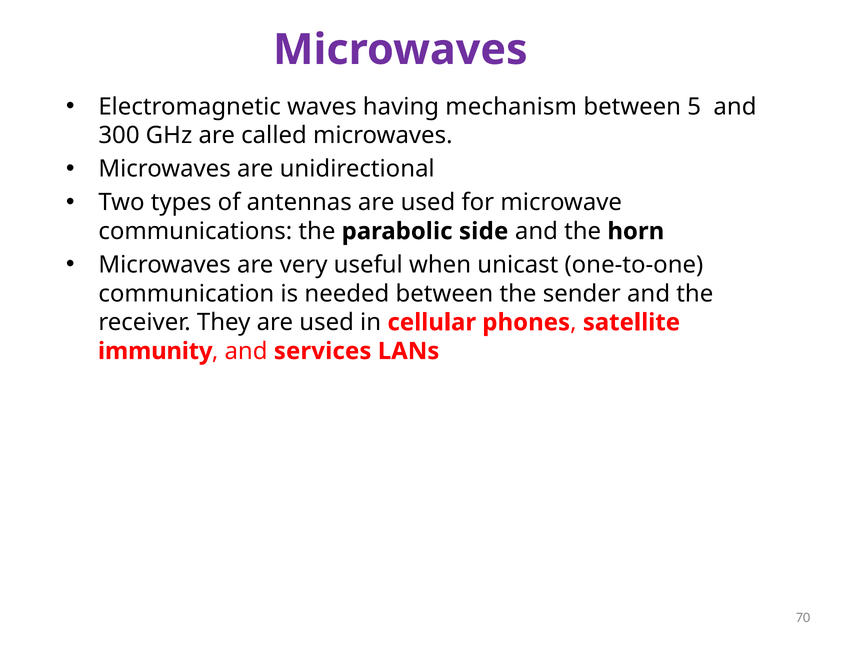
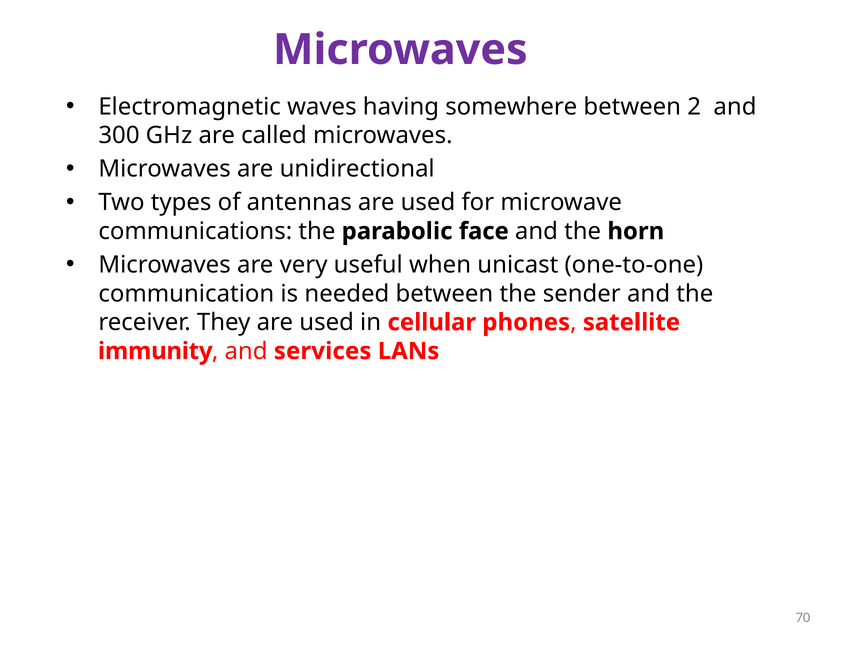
mechanism: mechanism -> somewhere (511, 107)
5: 5 -> 2 (694, 107)
side: side -> face (484, 231)
